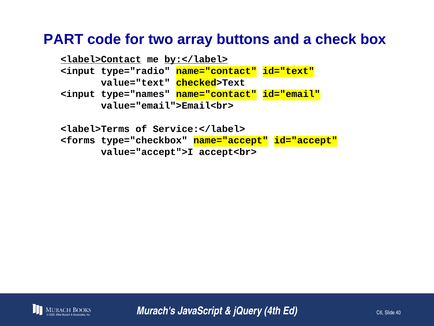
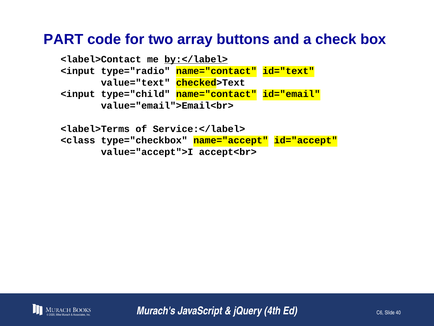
<label>Contact underline: present -> none (101, 59)
type="names: type="names -> type="child (136, 94)
<forms: <forms -> <class (78, 140)
